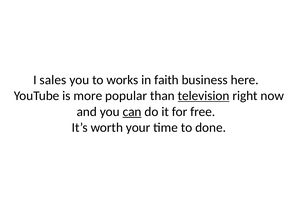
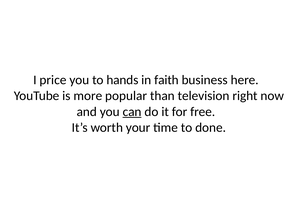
sales: sales -> price (53, 80)
works: works -> hands (122, 80)
television underline: present -> none (204, 96)
